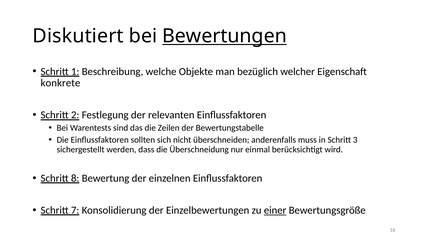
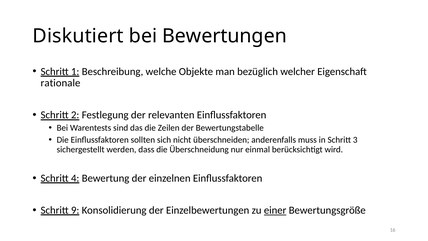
Bewertungen underline: present -> none (225, 36)
konkrete: konkrete -> rationale (61, 83)
8: 8 -> 4 (75, 178)
7: 7 -> 9 (75, 210)
